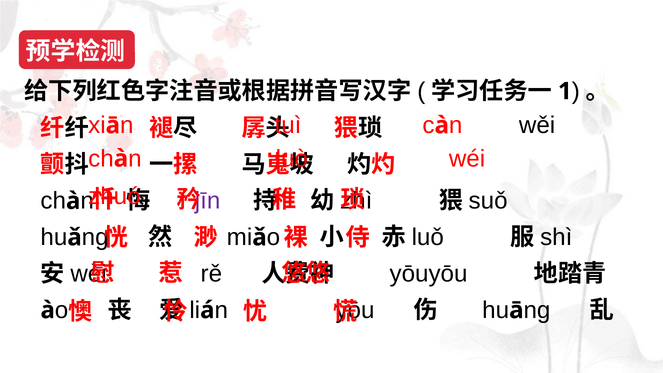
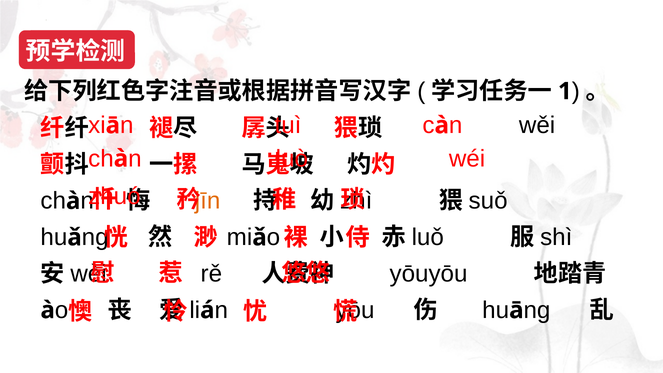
jīn colour: purple -> orange (208, 201)
